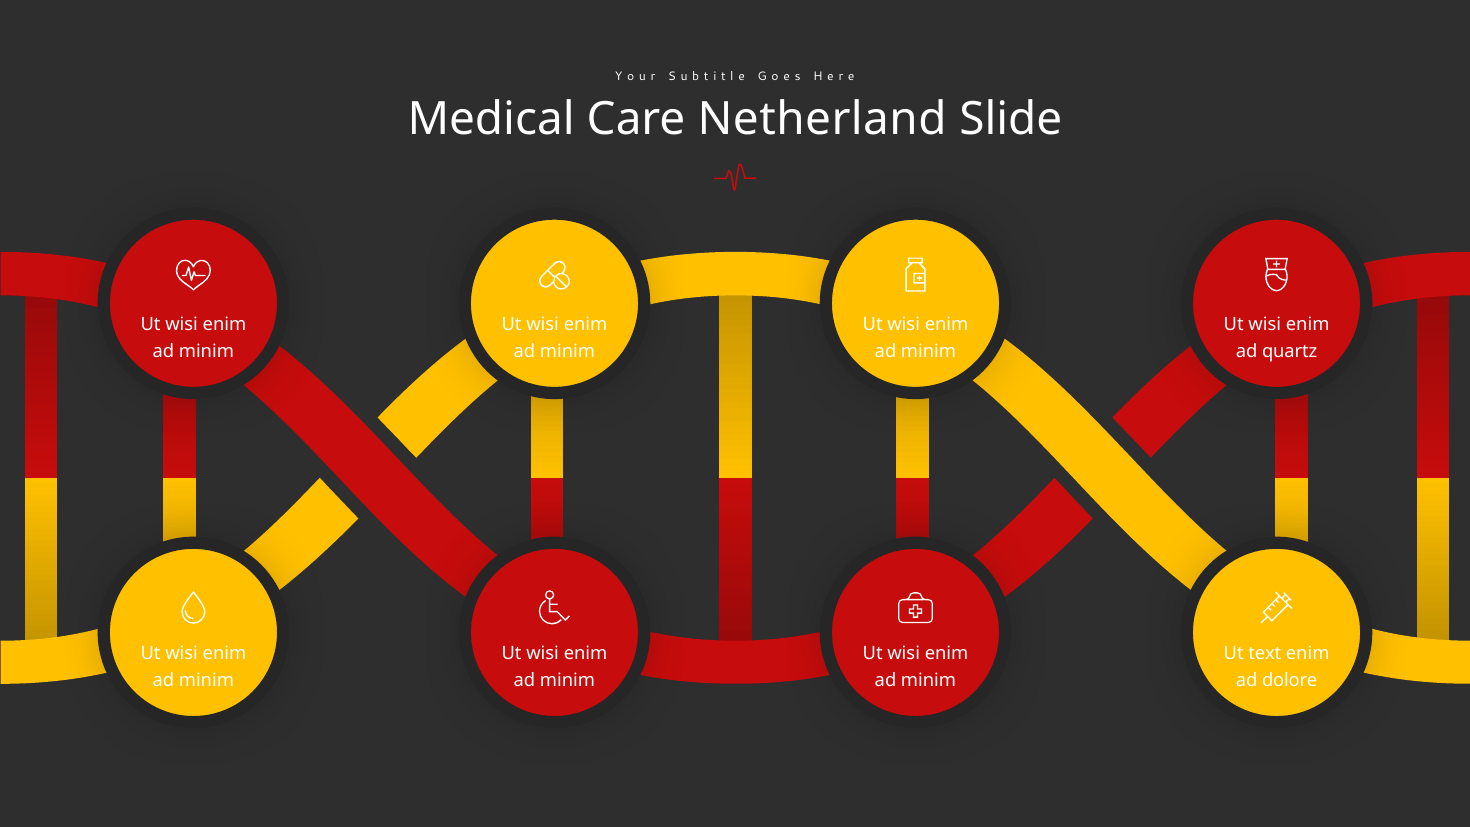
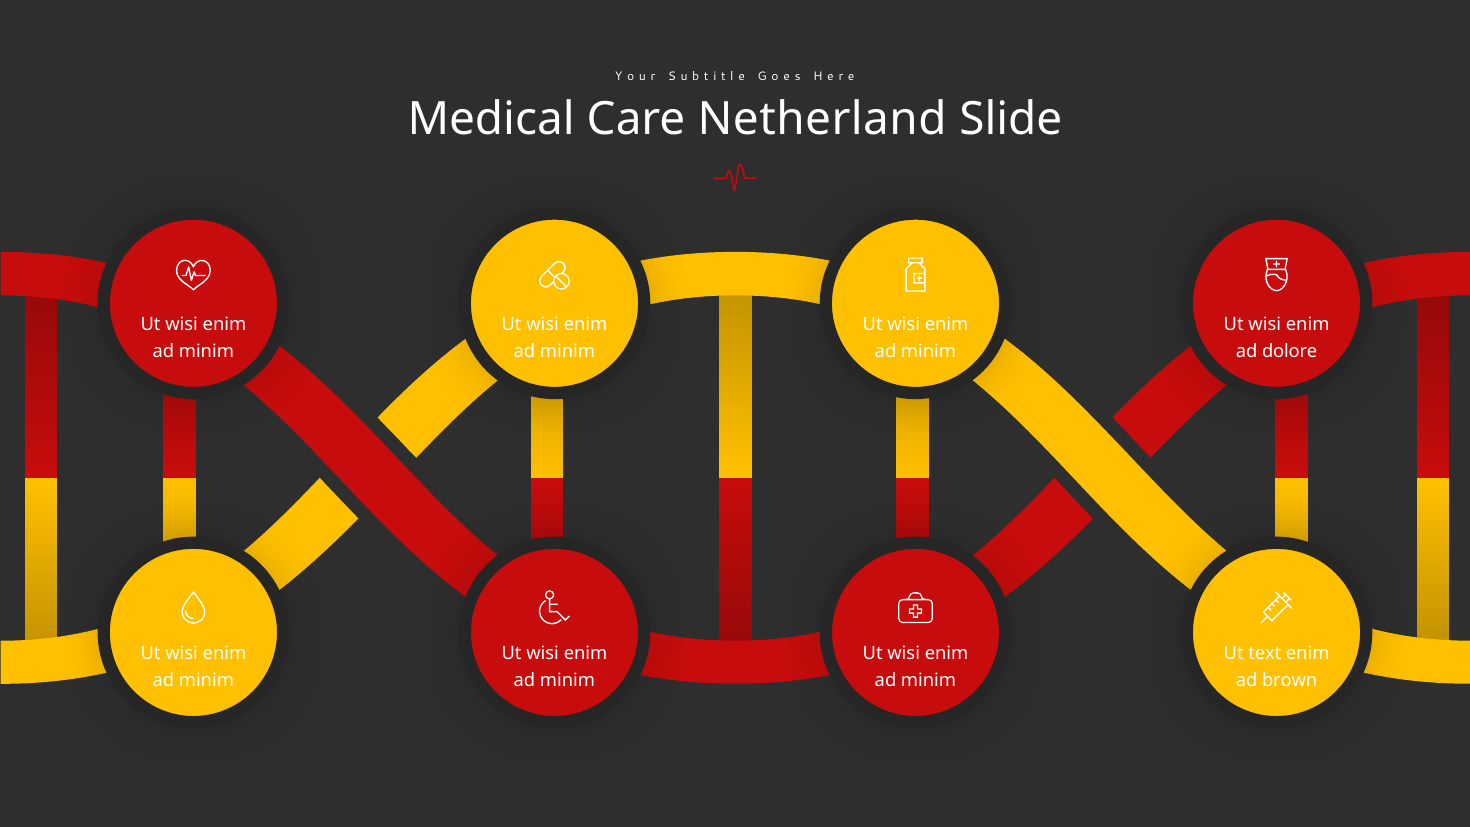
quartz: quartz -> dolore (1290, 351)
dolore: dolore -> brown (1290, 680)
